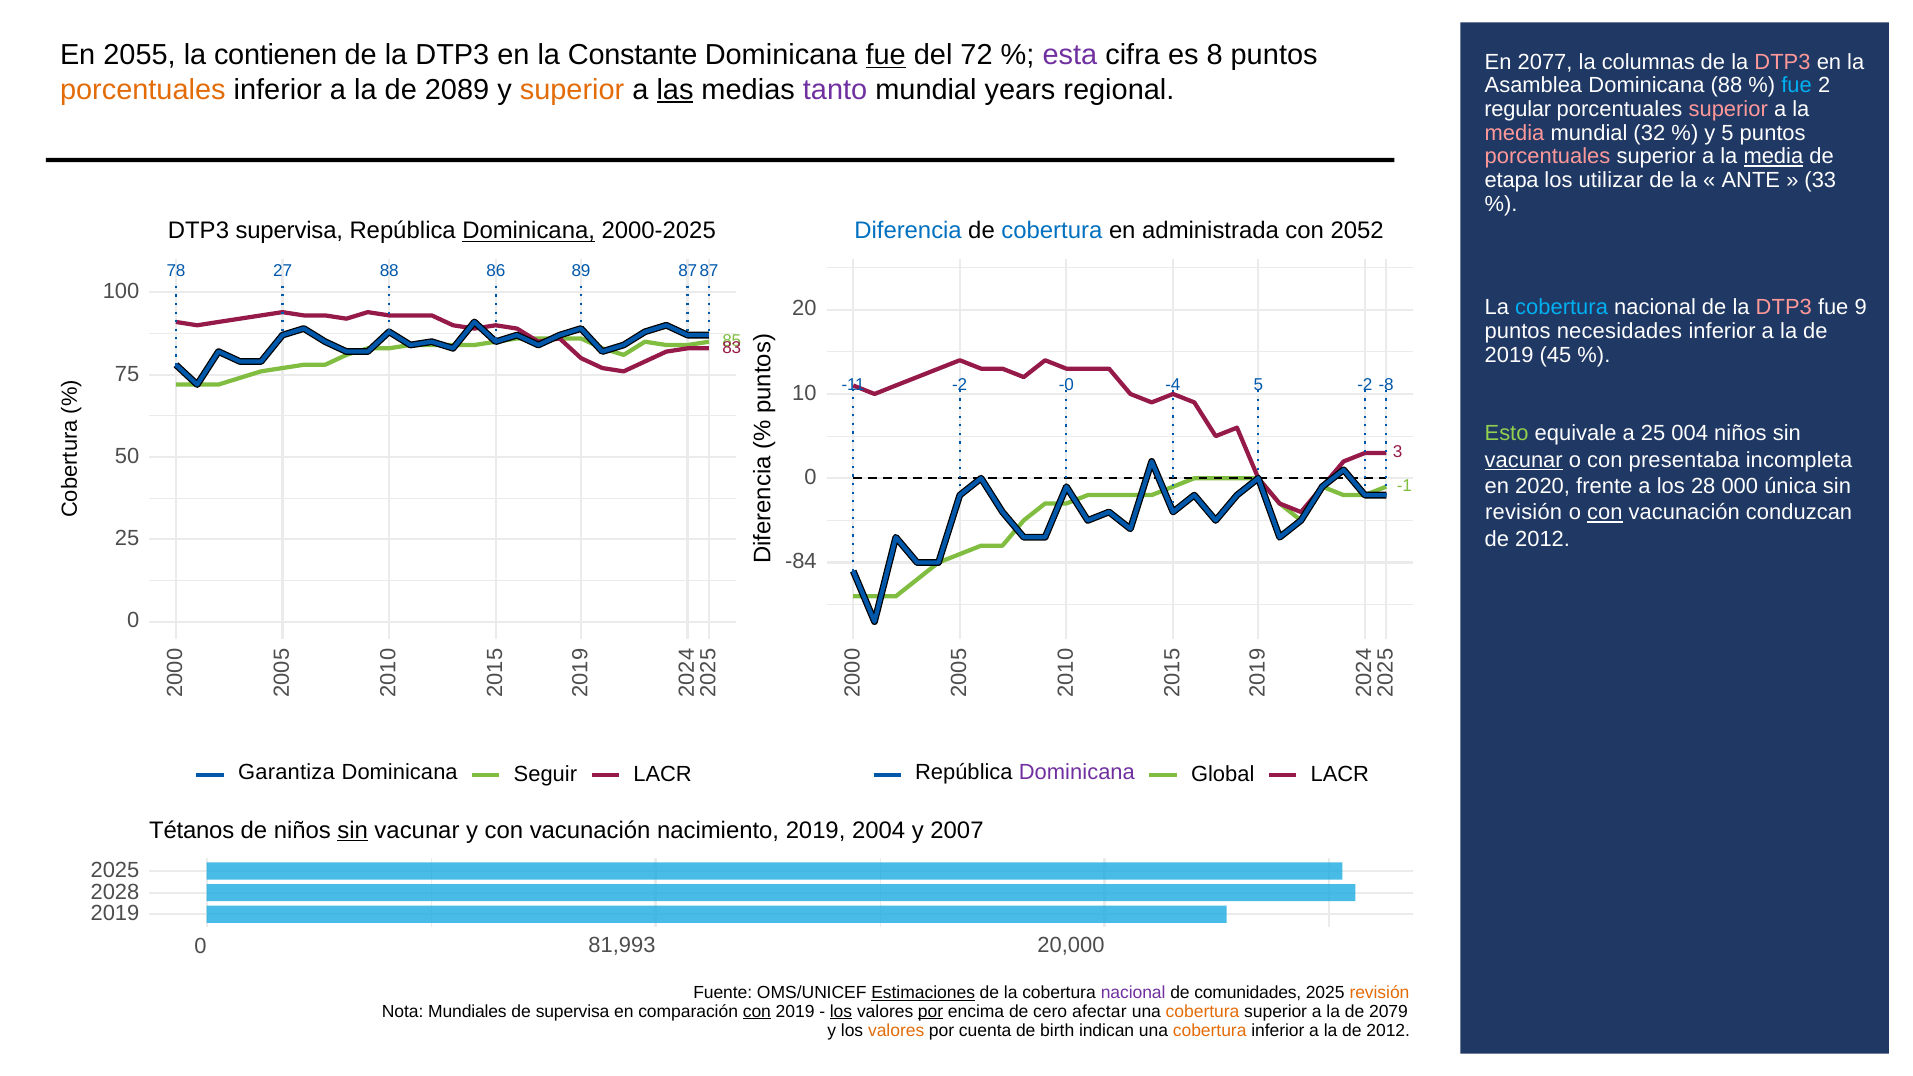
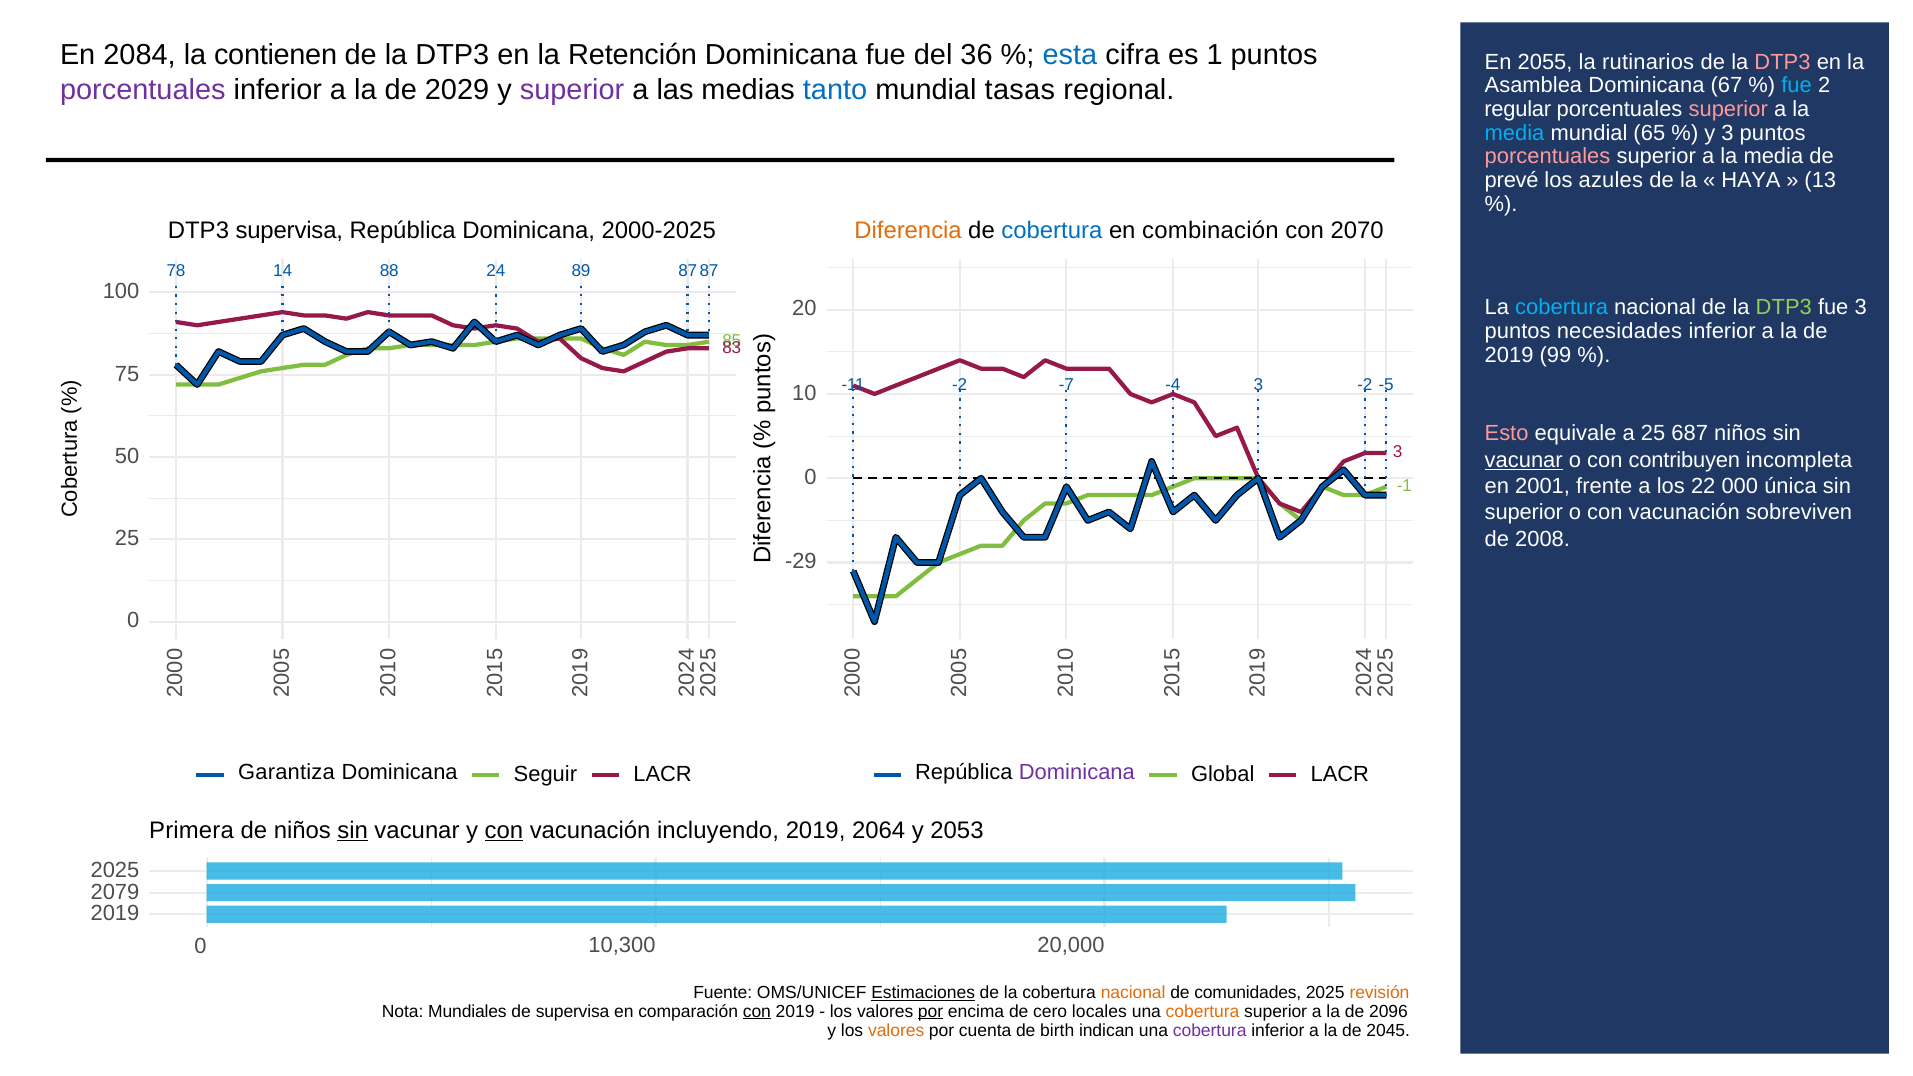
2055: 2055 -> 2084 (140, 55)
Constante: Constante -> Retención (633, 55)
fue underline: present -> none (886, 55)
72: 72 -> 36 (977, 55)
esta colour: purple -> blue (1070, 55)
es 8: 8 -> 1 (1215, 55)
2077: 2077 -> 2055 (1545, 62)
columnas: columnas -> rutinarios (1648, 62)
Dominicana 88: 88 -> 67 (1726, 86)
porcentuales colour: orange -> purple (143, 90)
2089: 2089 -> 2029 (457, 90)
superior colour: orange -> purple (572, 90)
las underline: present -> none (675, 90)
tanto colour: purple -> blue (835, 90)
years: years -> tasas (1020, 90)
media colour: pink -> light blue (1515, 133)
32: 32 -> 65 (1649, 133)
y 5: 5 -> 3 (1727, 133)
media underline: present -> none (1773, 157)
etapa: etapa -> prevé (1512, 180)
utilizar: utilizar -> azules (1611, 180)
ANTE: ANTE -> HAYA (1751, 180)
33: 33 -> 13 (1820, 180)
Diferencia colour: blue -> orange (908, 231)
administrada: administrada -> combinación (1210, 231)
2052: 2052 -> 2070 (1357, 231)
Dominicana underline: present -> none (529, 231)
27: 27 -> 14 (283, 271)
86: 86 -> 24 (496, 271)
DTP3 colour: pink -> light green (1784, 308)
fue 9: 9 -> 3 (1861, 308)
45: 45 -> 99 (1556, 355)
-0: -0 -> -7 (1066, 385)
-4 5: 5 -> 3 (1258, 385)
-8: -8 -> -5 (1386, 385)
Esto colour: light green -> pink (1507, 434)
004: 004 -> 687 (1690, 434)
presentaba: presentaba -> contribuyen (1684, 460)
2020: 2020 -> 2001 (1543, 486)
28: 28 -> 22 (1703, 486)
revisión: revisión -> superior (1524, 512)
con underline: present -> none (1605, 512)
conduzcan: conduzcan -> sobreviven (1799, 512)
2012: 2012 -> 2008 (1543, 539)
-84: -84 -> -29 (801, 562)
Tétanos: Tétanos -> Primera (192, 830)
con underline: none -> present (504, 830)
nacimiento: nacimiento -> incluyendo (718, 830)
2004: 2004 -> 2064 (879, 830)
2007: 2007 -> 2053 (957, 830)
2028: 2028 -> 2079 (115, 892)
81,993: 81,993 -> 10,300 (622, 945)
nacional colour: purple -> orange (1133, 993)
los underline: present -> none (841, 1011)
afectar: afectar -> locales (1099, 1011)
2079: 2079 -> 2096 (1388, 1011)
cobertura colour: orange -> purple (1210, 1030)
la de 2012: 2012 -> 2045 (1388, 1030)
